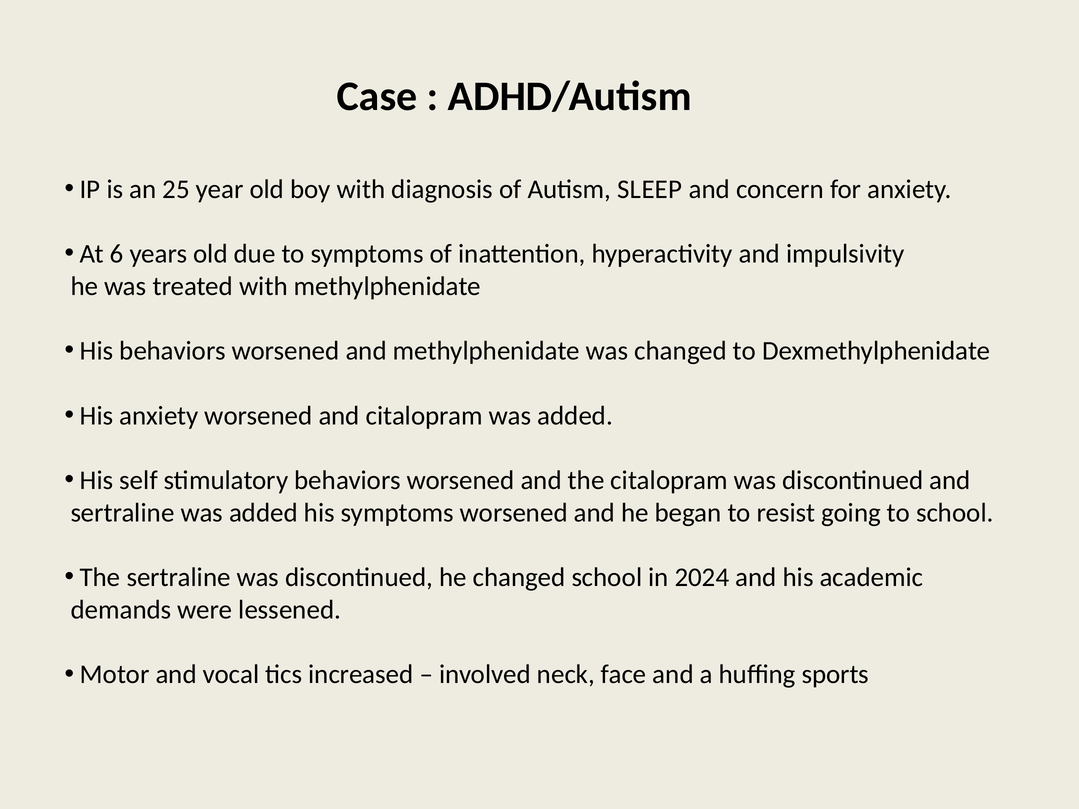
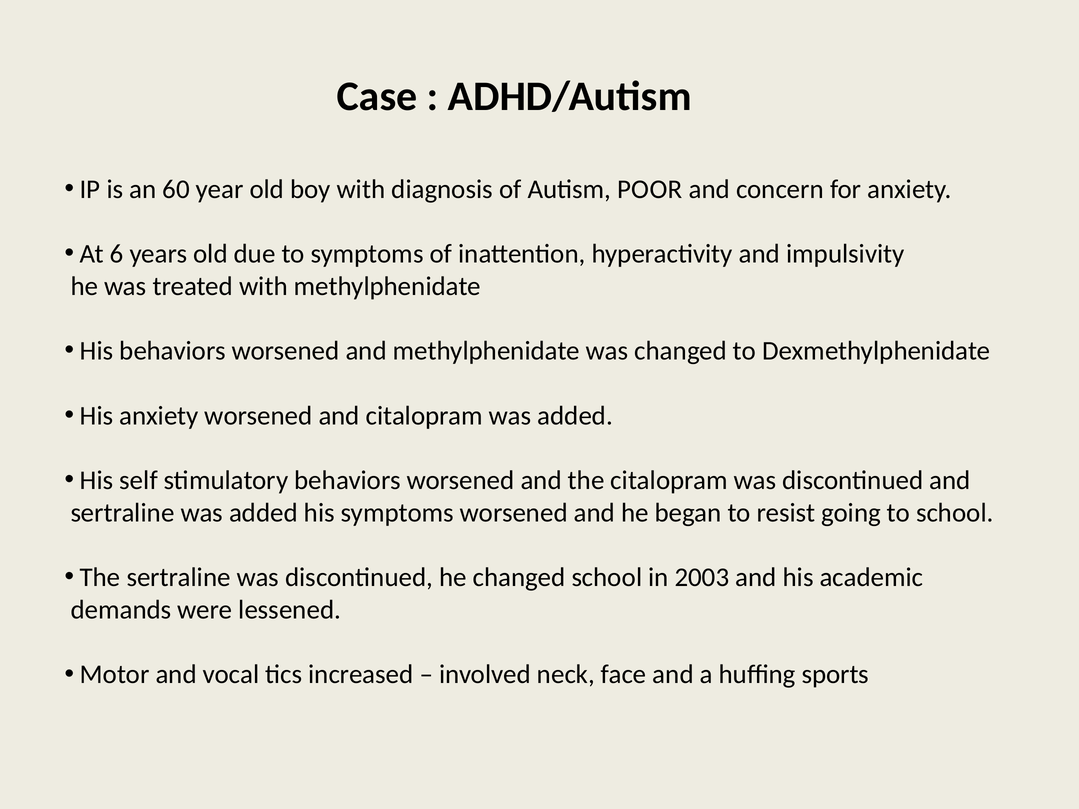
25: 25 -> 60 (176, 189)
SLEEP: SLEEP -> POOR (650, 189)
2024: 2024 -> 2003 (702, 578)
